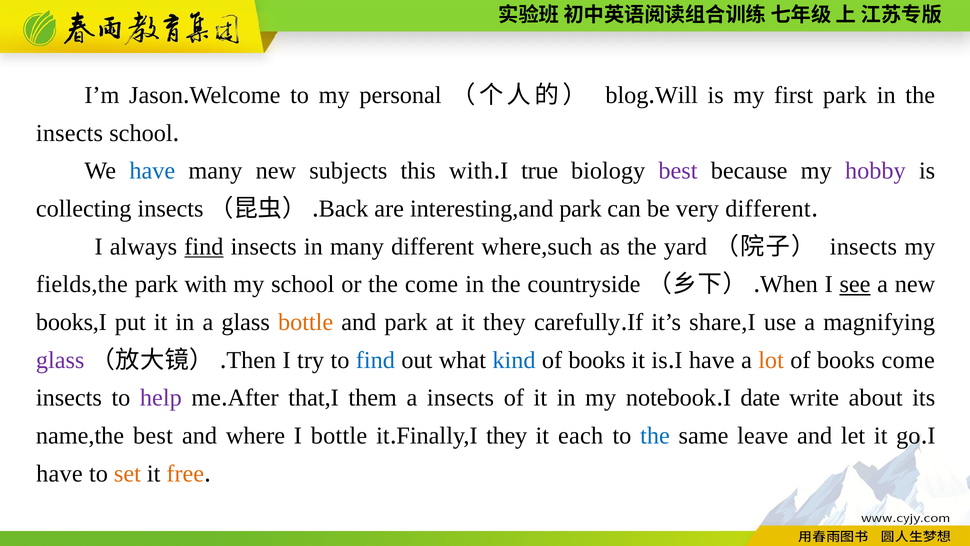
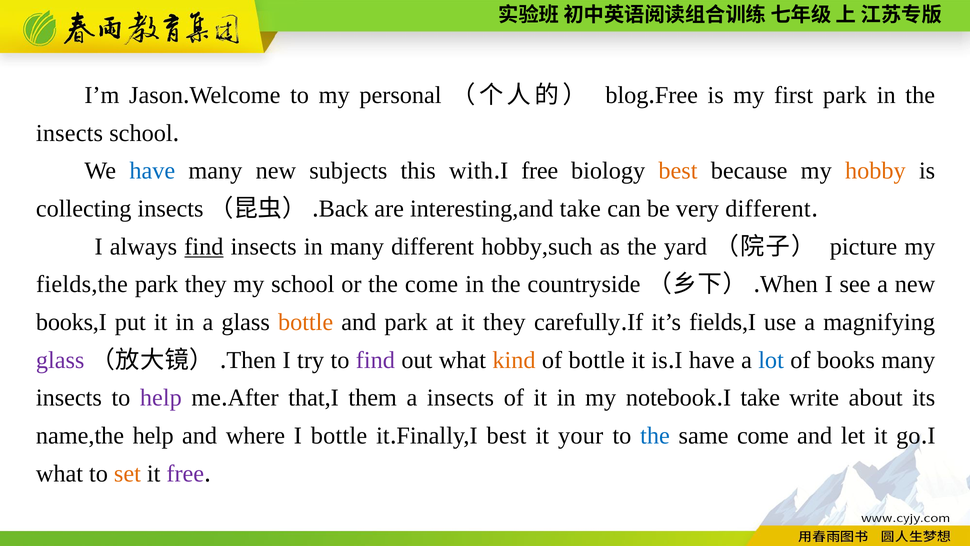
Will: Will -> Free (676, 95)
I true: true -> free (540, 171)
best colour: purple -> orange (678, 171)
hobby colour: purple -> orange (875, 171)
interesting,and park: park -> take (580, 209)
where,such: where,such -> hobby,such (537, 246)
insects: insects -> picture (864, 246)
park with: with -> they (206, 284)
see underline: present -> none (855, 284)
share,I: share,I -> fields,I (723, 322)
find colour: blue -> purple (375, 360)
kind colour: blue -> orange (514, 360)
books: books -> bottle (597, 360)
lot colour: orange -> blue (771, 360)
books come: come -> many (908, 360)
I date: date -> take (760, 398)
name,the best: best -> help (153, 435)
they: they -> best (506, 435)
each: each -> your (581, 435)
same leave: leave -> come (763, 435)
have: have -> what (60, 473)
free colour: orange -> purple (185, 473)
